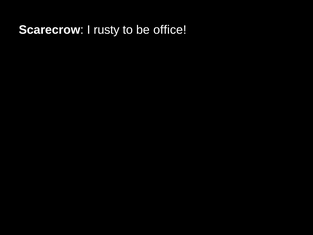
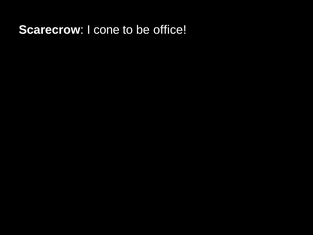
rusty: rusty -> cone (107, 30)
